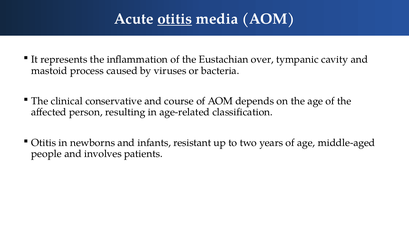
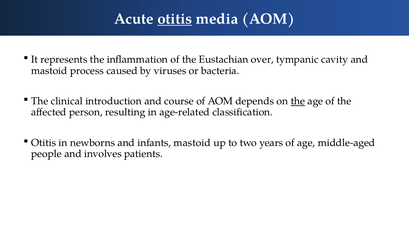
conservative: conservative -> introduction (114, 101)
the underline: none -> present (298, 101)
infants resistant: resistant -> mastoid (192, 143)
